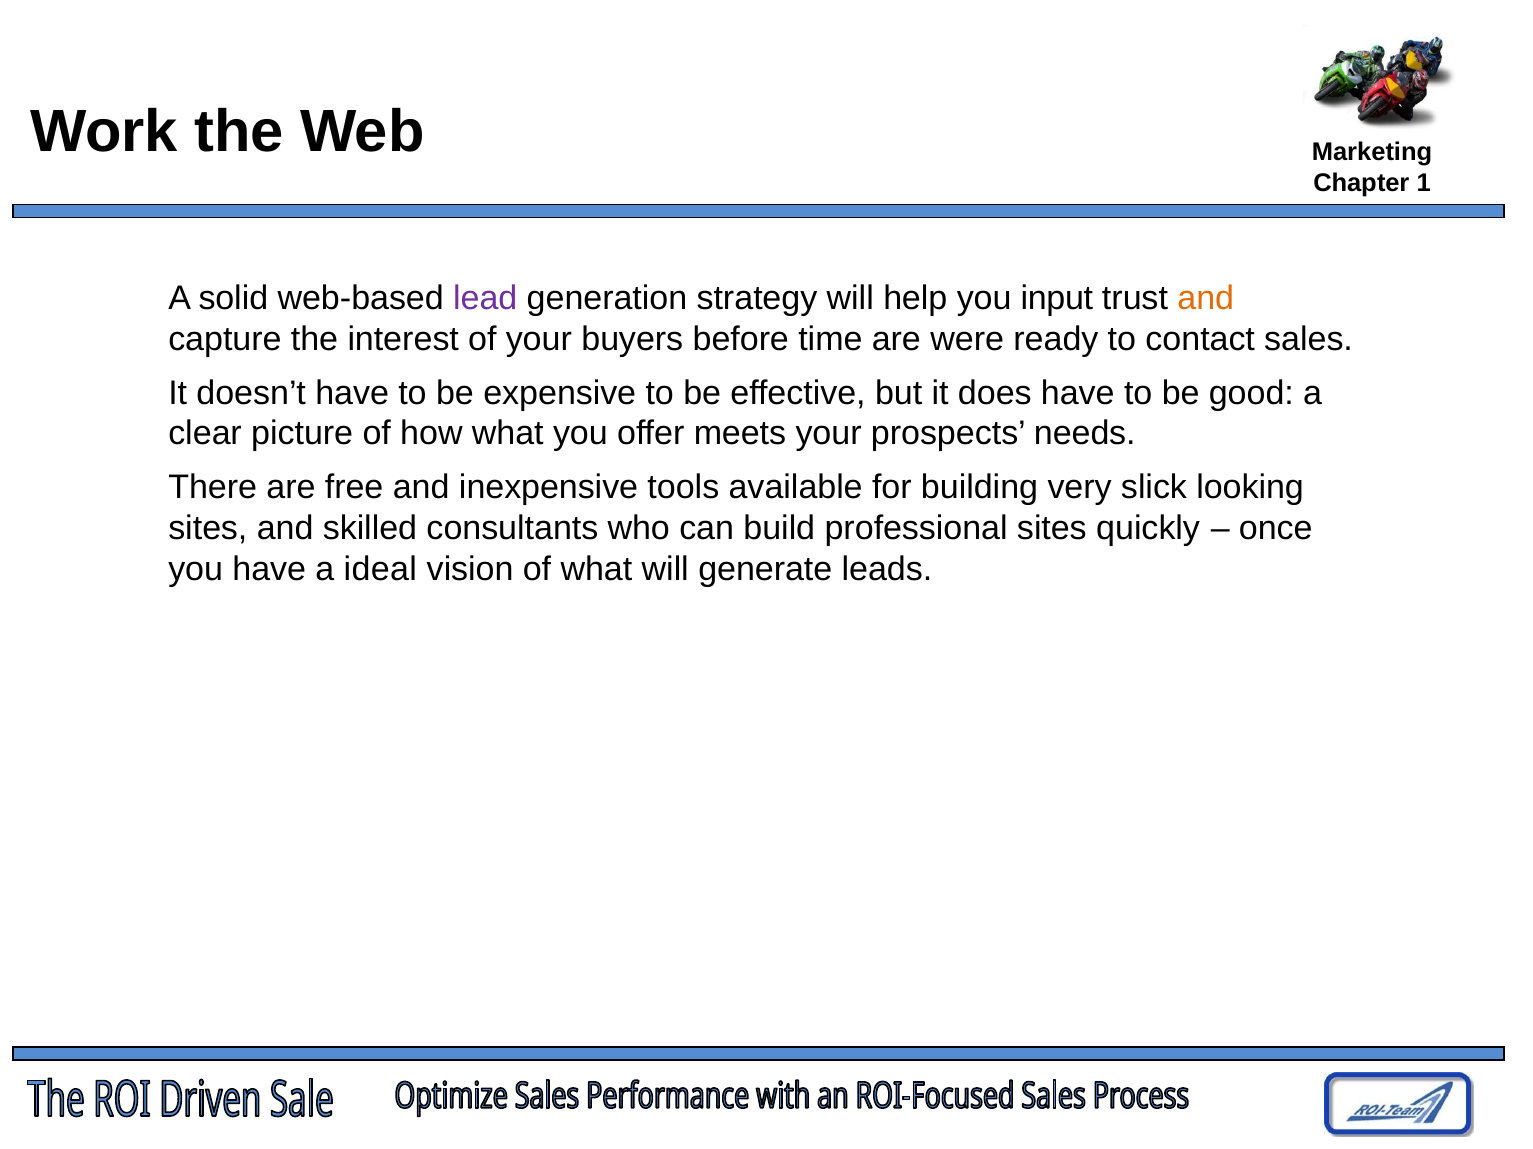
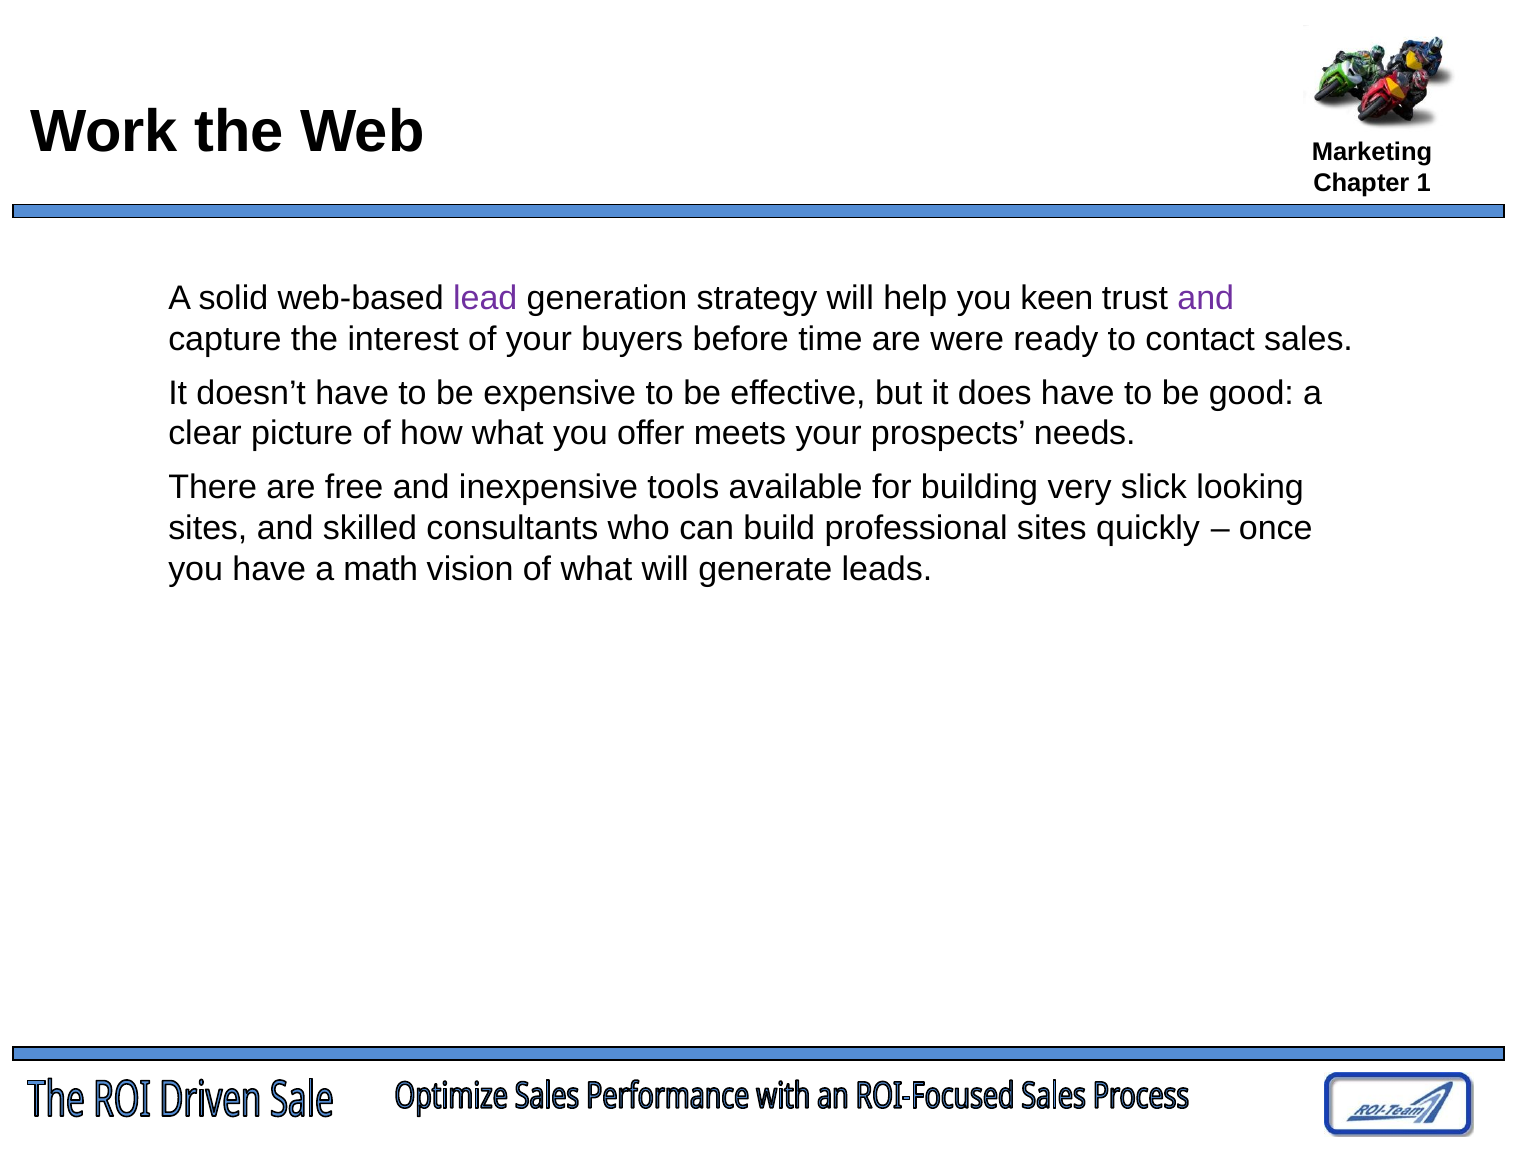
input: input -> keen (1057, 299)
and colour: orange -> purple (1206, 299)
ideal: ideal -> math (381, 569)
